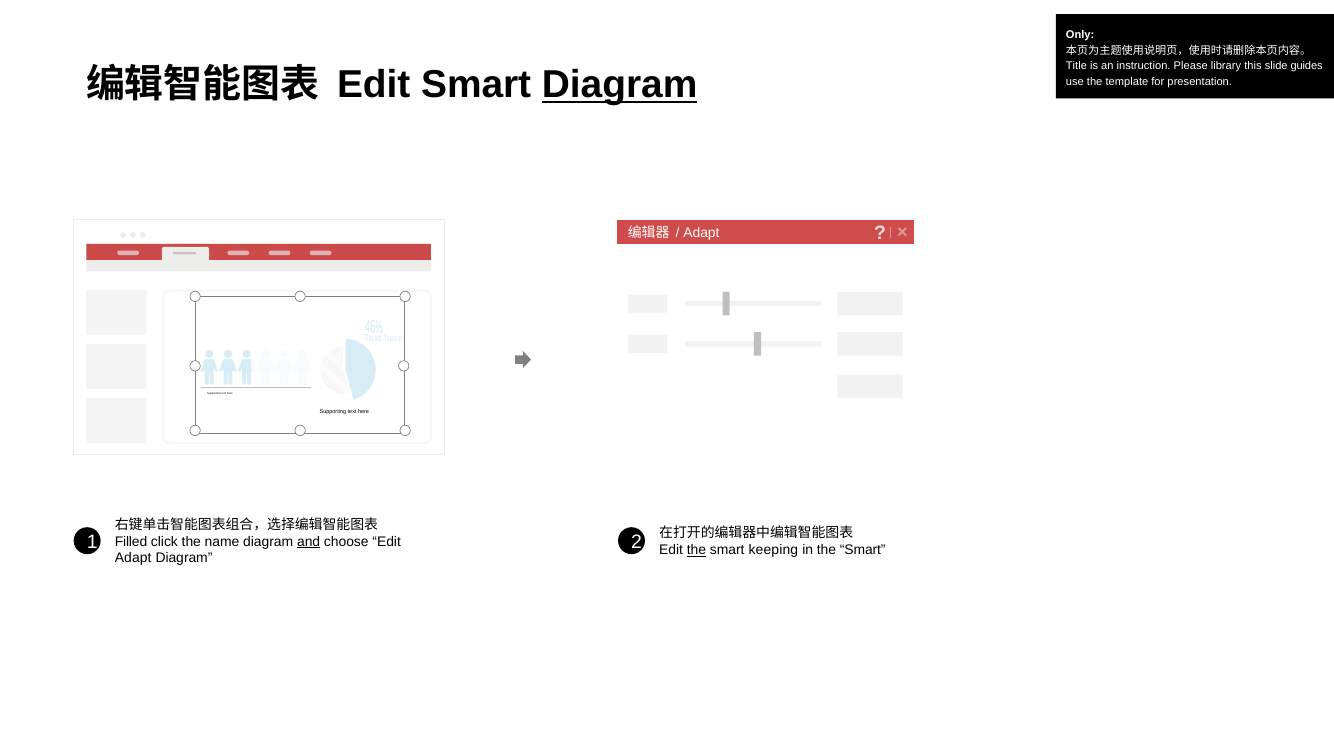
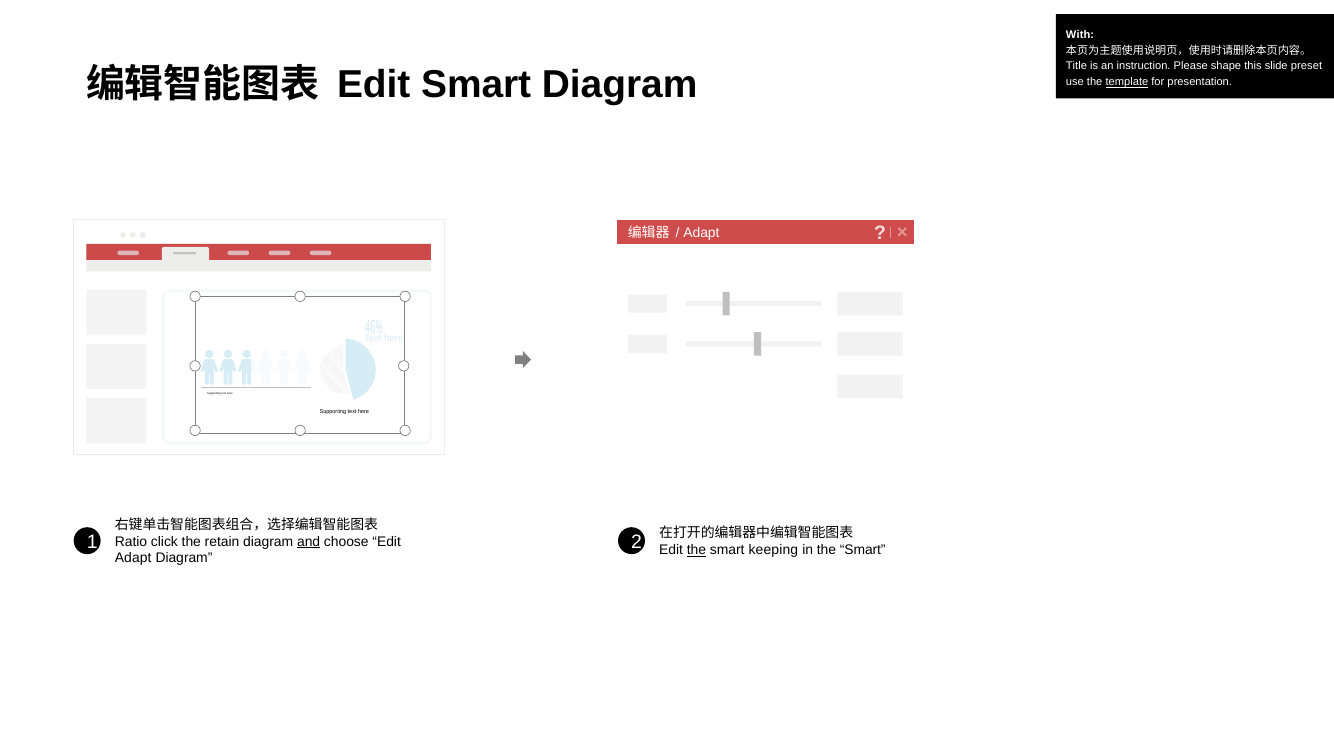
Only: Only -> With (1080, 34)
library: library -> shape (1226, 66)
guides: guides -> preset (1306, 66)
Diagram underline: present -> none (620, 85)
template underline: none -> present (1127, 82)
Filled: Filled -> Ratio (131, 542)
name: name -> retain (222, 542)
